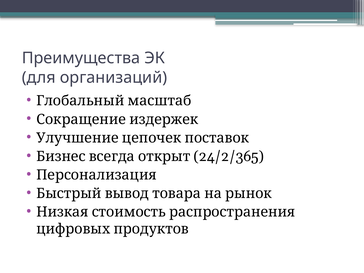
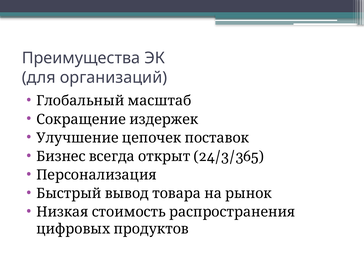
24/2/365: 24/2/365 -> 24/3/365 (229, 156)
